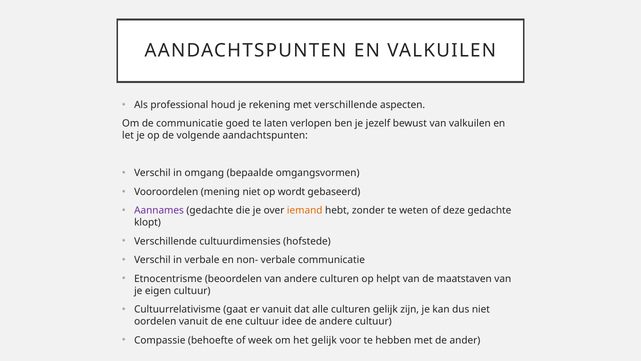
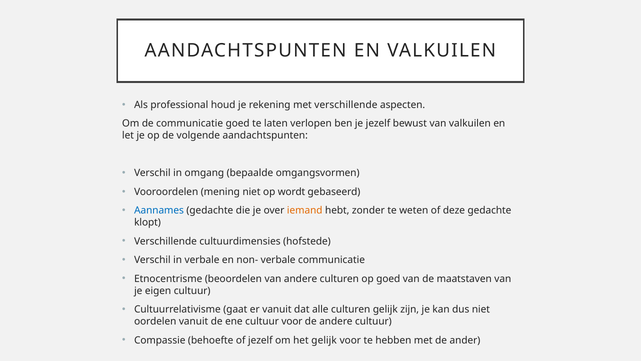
Aannames colour: purple -> blue (159, 210)
op helpt: helpt -> goed (388, 278)
cultuur idee: idee -> voor (292, 321)
of week: week -> jezelf (260, 340)
